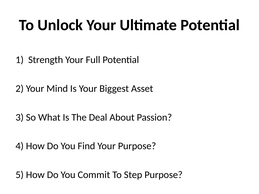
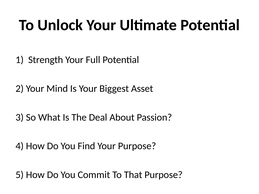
Step: Step -> That (133, 175)
